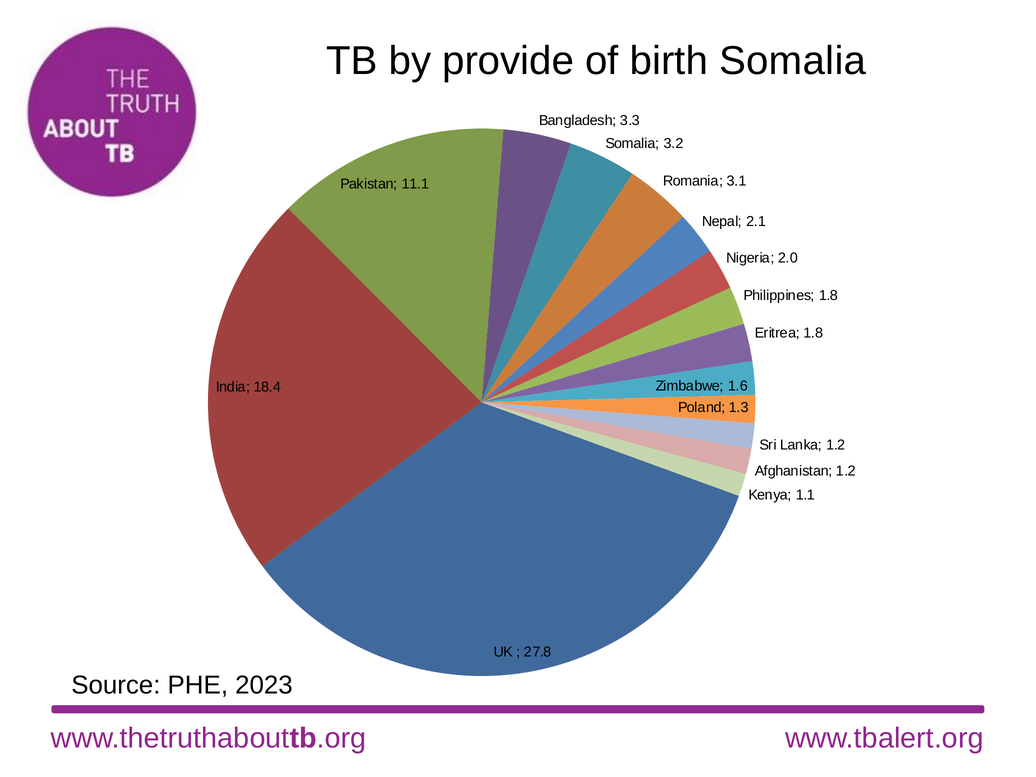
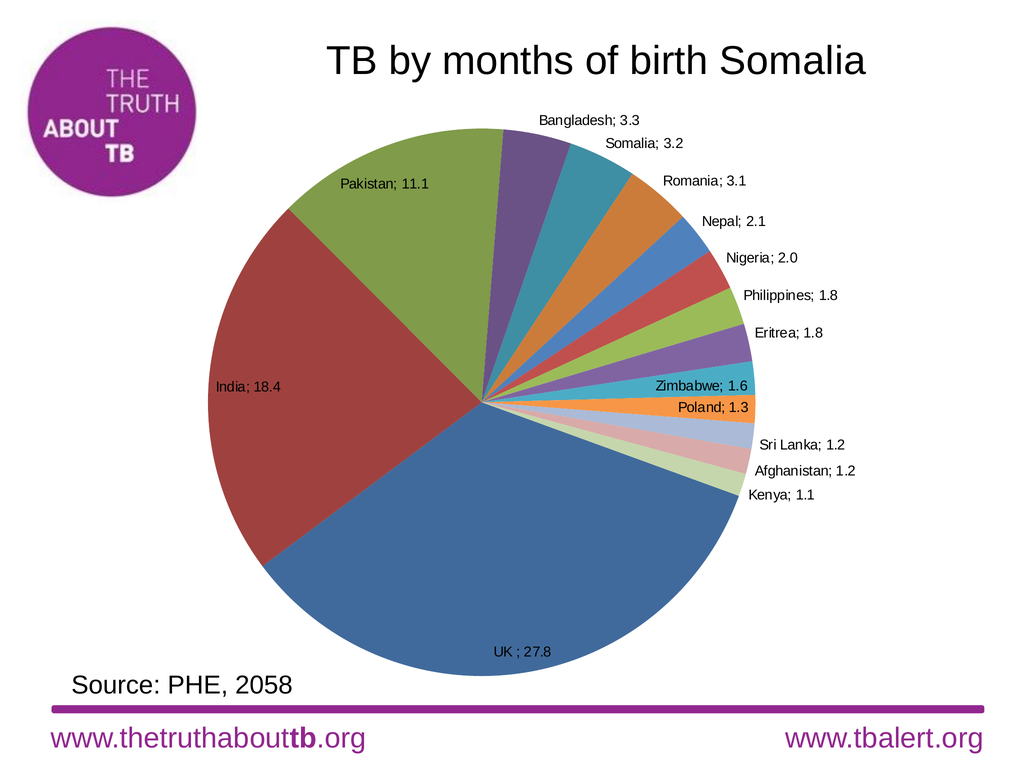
provide: provide -> months (508, 61)
2023: 2023 -> 2058 (264, 685)
